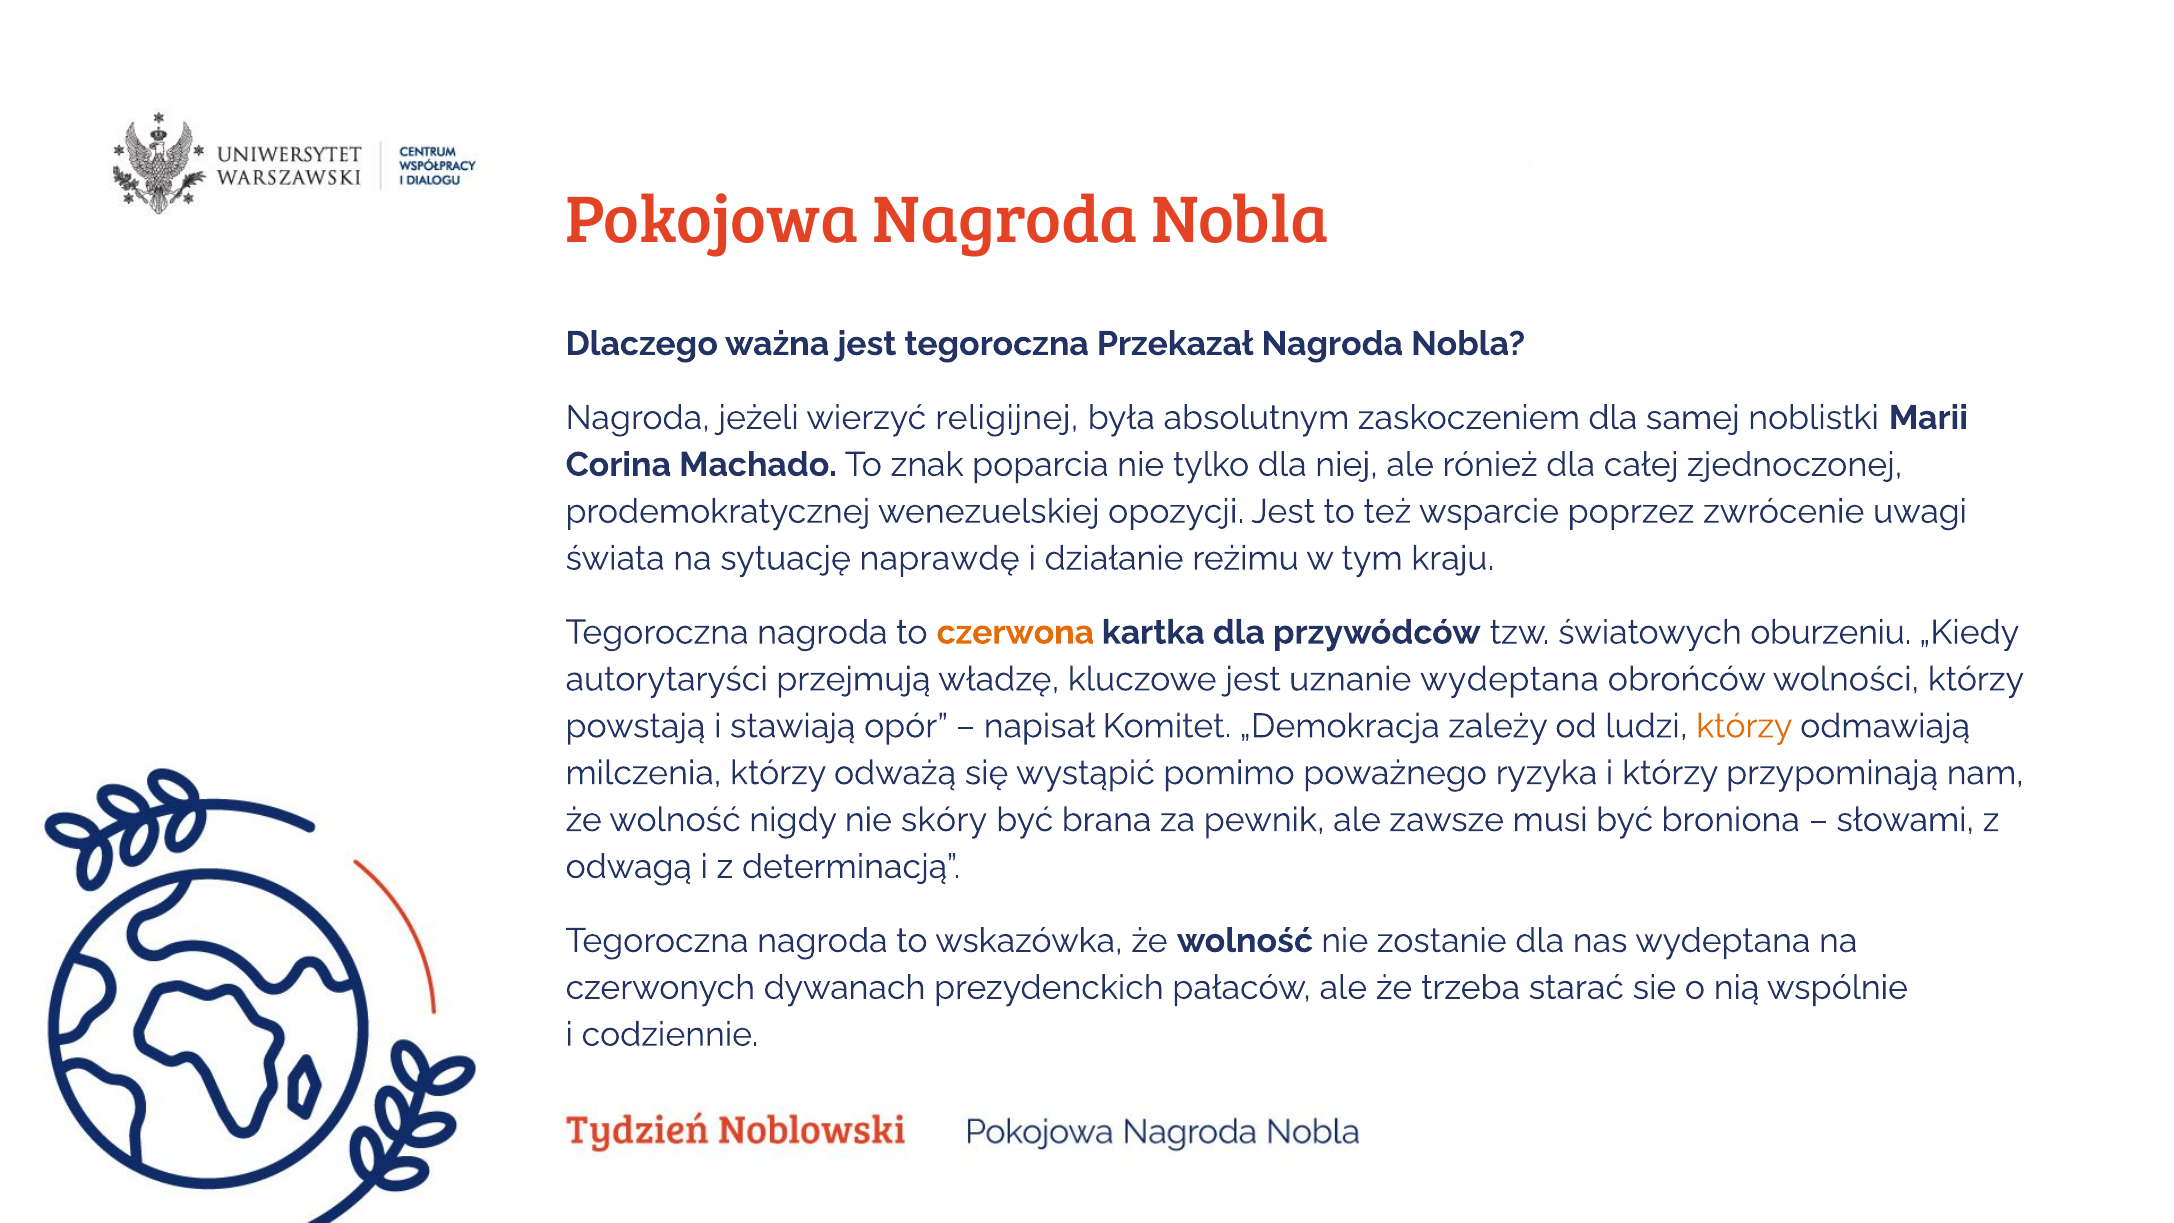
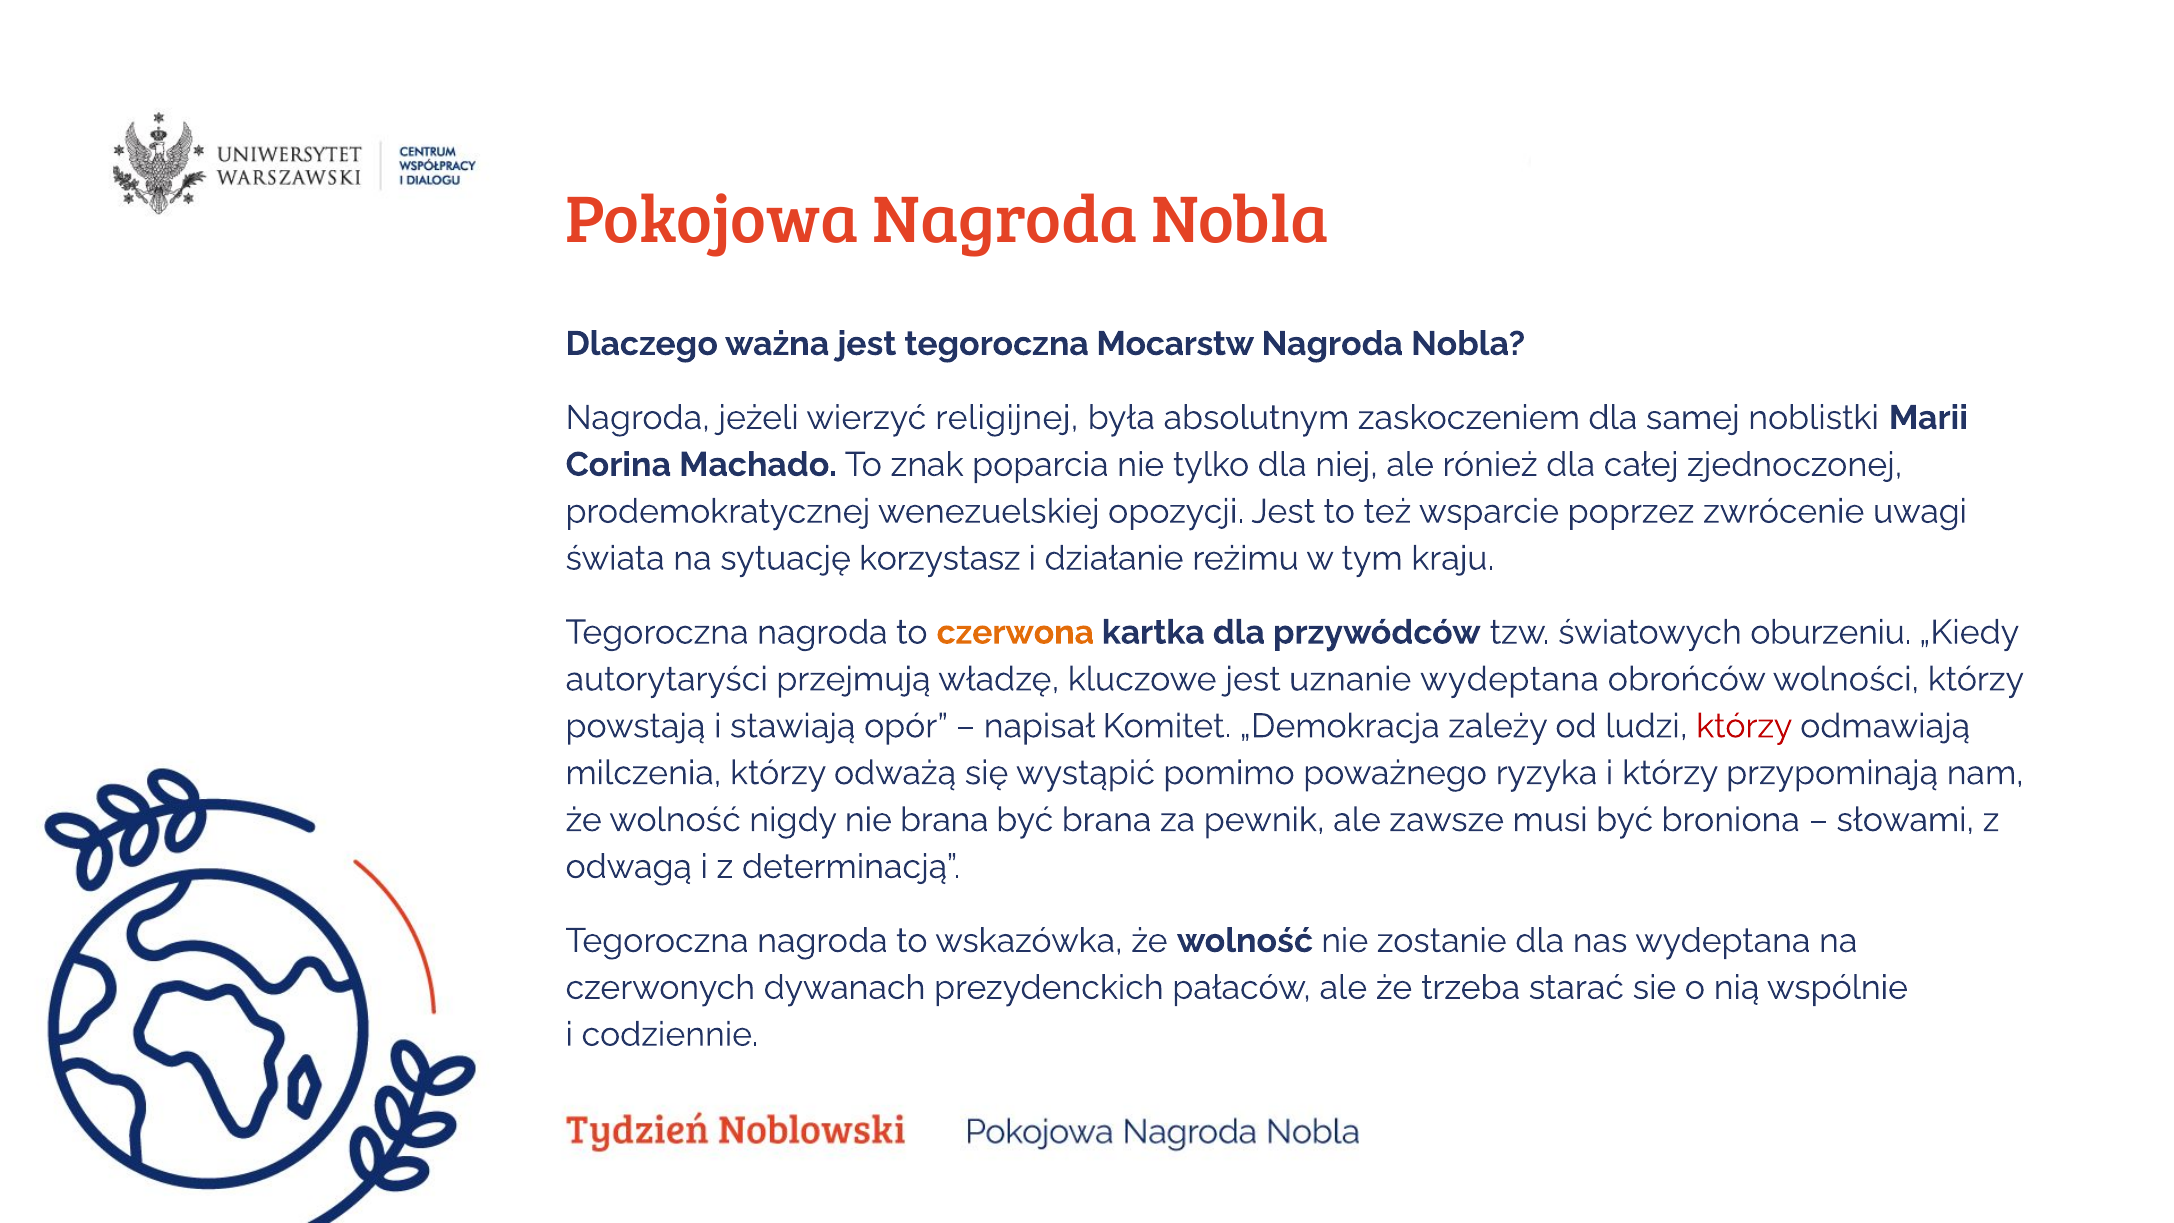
Przekazał: Przekazał -> Mocarstw (1175, 344)
naprawdę: naprawdę -> korzystasz (940, 558)
którzy colour: orange -> red (1744, 726)
nie skóry: skóry -> brana (944, 820)
